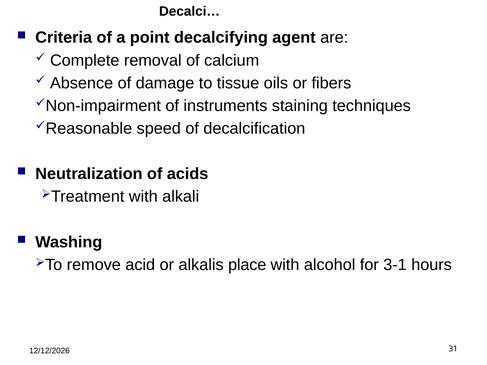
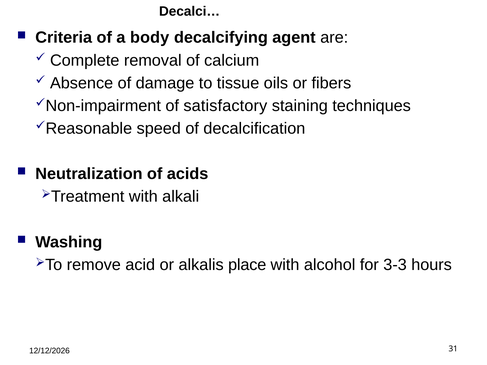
point: point -> body (150, 38)
instruments: instruments -> satisfactory (225, 106)
3-1: 3-1 -> 3-3 (395, 265)
